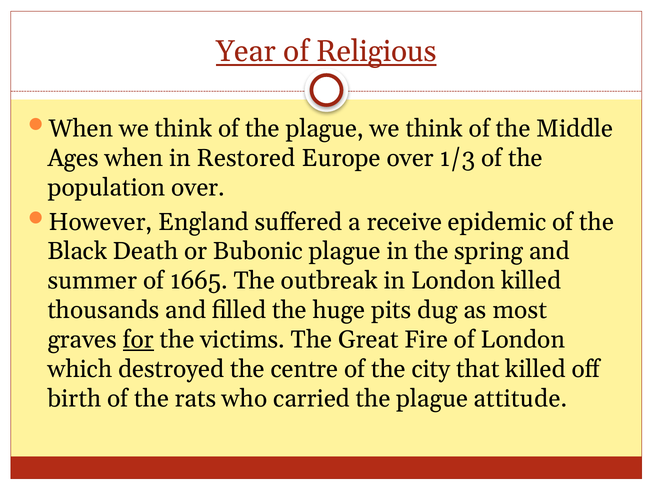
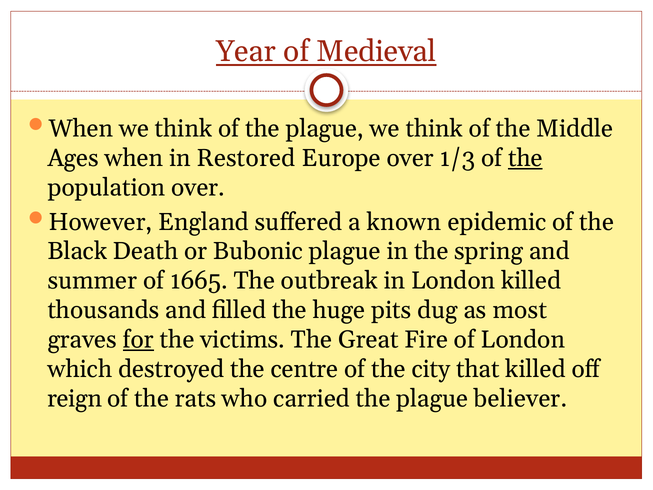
Religious: Religious -> Medieval (376, 51)
the underline: none -> present (525, 158)
receive: receive -> known (404, 222)
birth: birth -> reign (75, 398)
attitude: attitude -> believer (521, 398)
